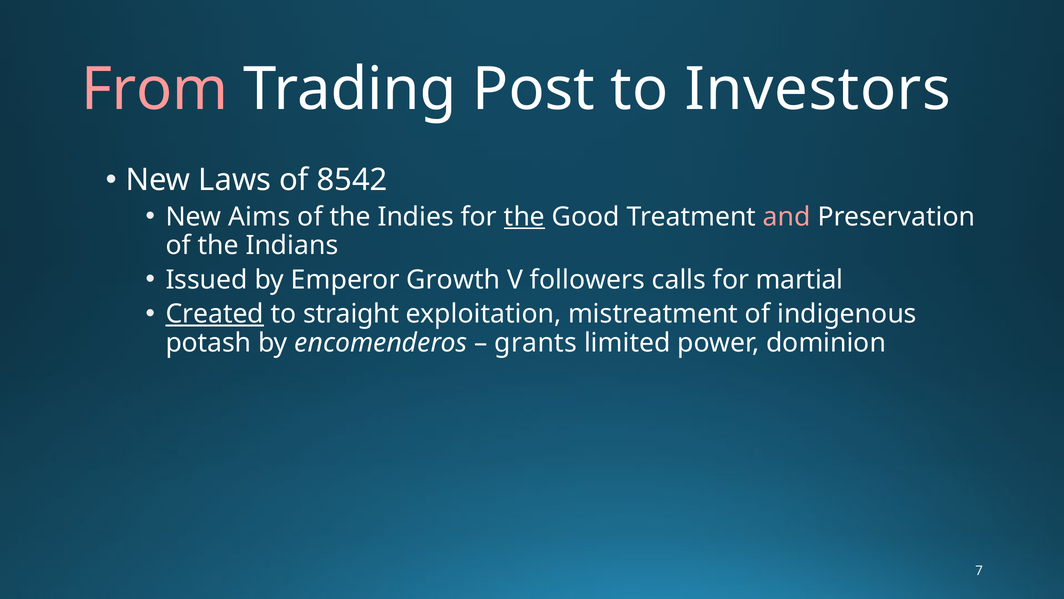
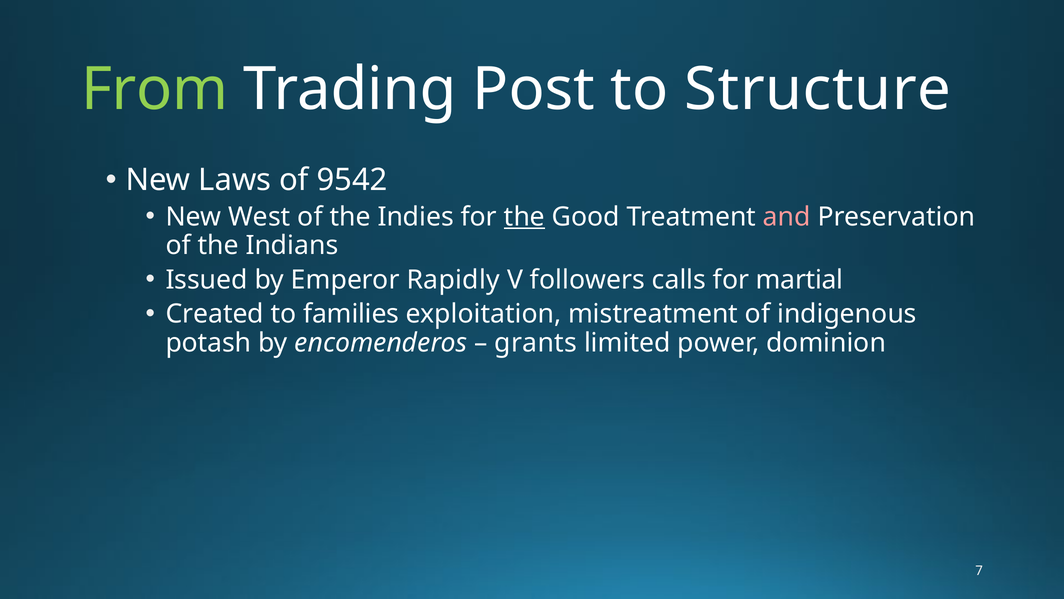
From colour: pink -> light green (155, 89)
Investors: Investors -> Structure (818, 89)
8542: 8542 -> 9542 (352, 180)
Aims: Aims -> West (259, 217)
Growth: Growth -> Rapidly (453, 280)
Created underline: present -> none (215, 314)
straight: straight -> families (351, 314)
